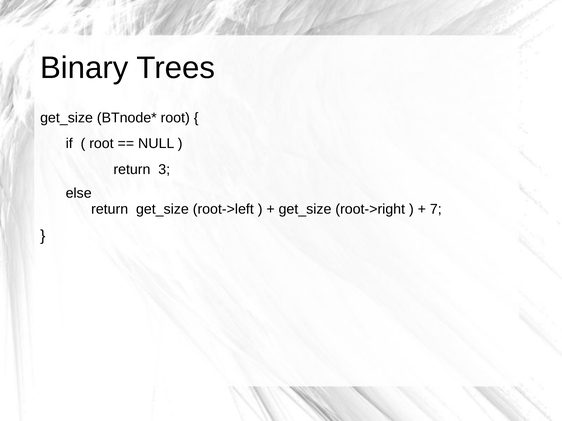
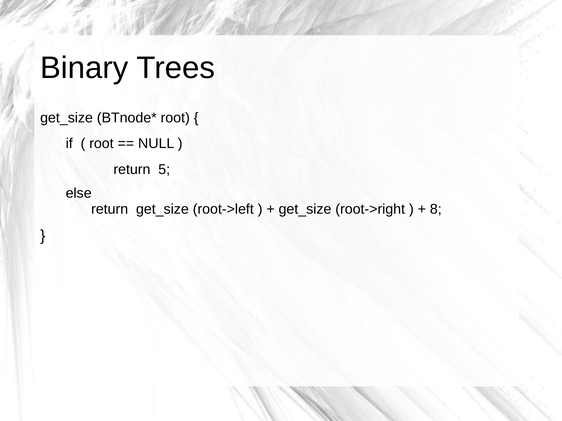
3: 3 -> 5 (164, 170)
7: 7 -> 8 (436, 209)
